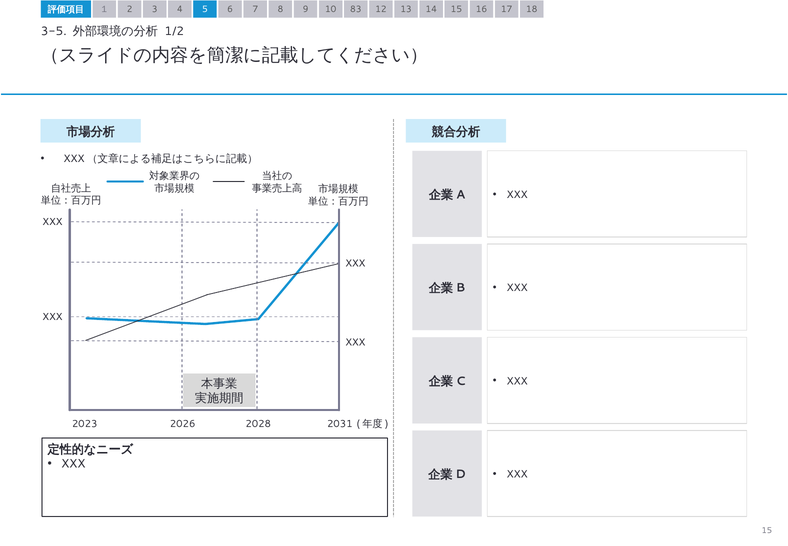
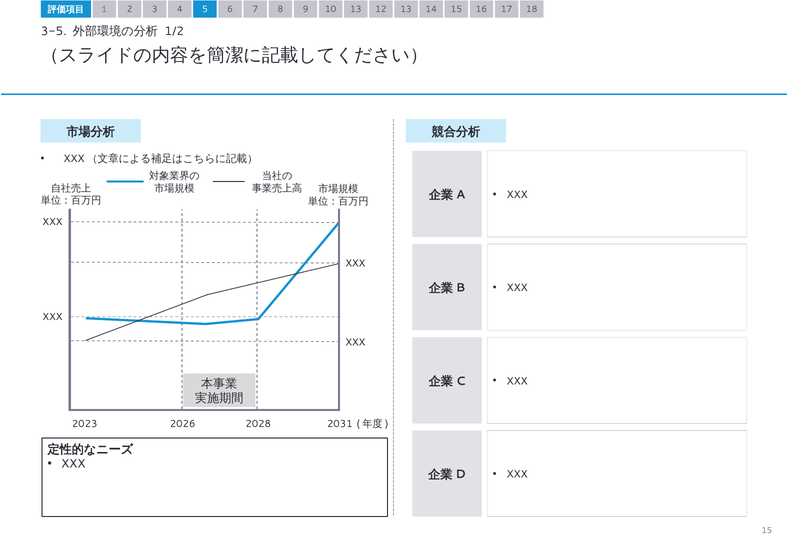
10 83: 83 -> 13 (356, 9)
